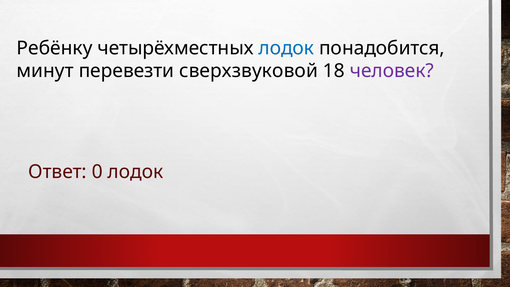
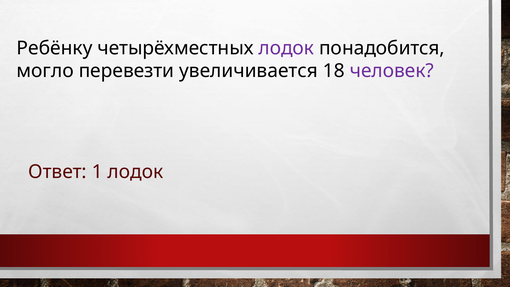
лодок colour: blue -> purple (286, 48)
минут: минут -> могло (45, 71)
сверхзвуковой: сверхзвуковой -> увеличивается (249, 71)
0: 0 -> 1 (97, 172)
